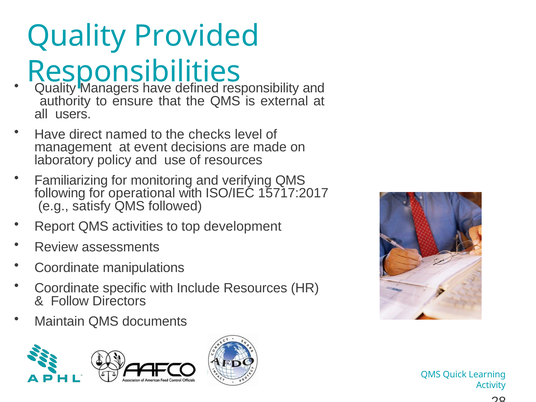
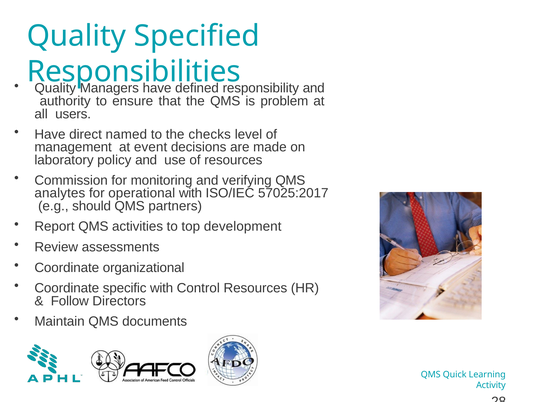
Provided: Provided -> Specified (197, 36)
external: external -> problem (284, 101)
Familiarizing: Familiarizing -> Commission (71, 180)
following: following -> analytes (60, 193)
15717:2017: 15717:2017 -> 57025:2017 (293, 193)
satisfy: satisfy -> should (92, 206)
followed: followed -> partners (175, 206)
manipulations: manipulations -> organizational (144, 268)
Include: Include -> Control (198, 288)
